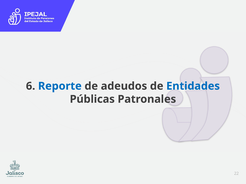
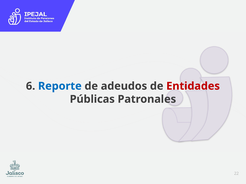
Entidades colour: blue -> red (193, 86)
